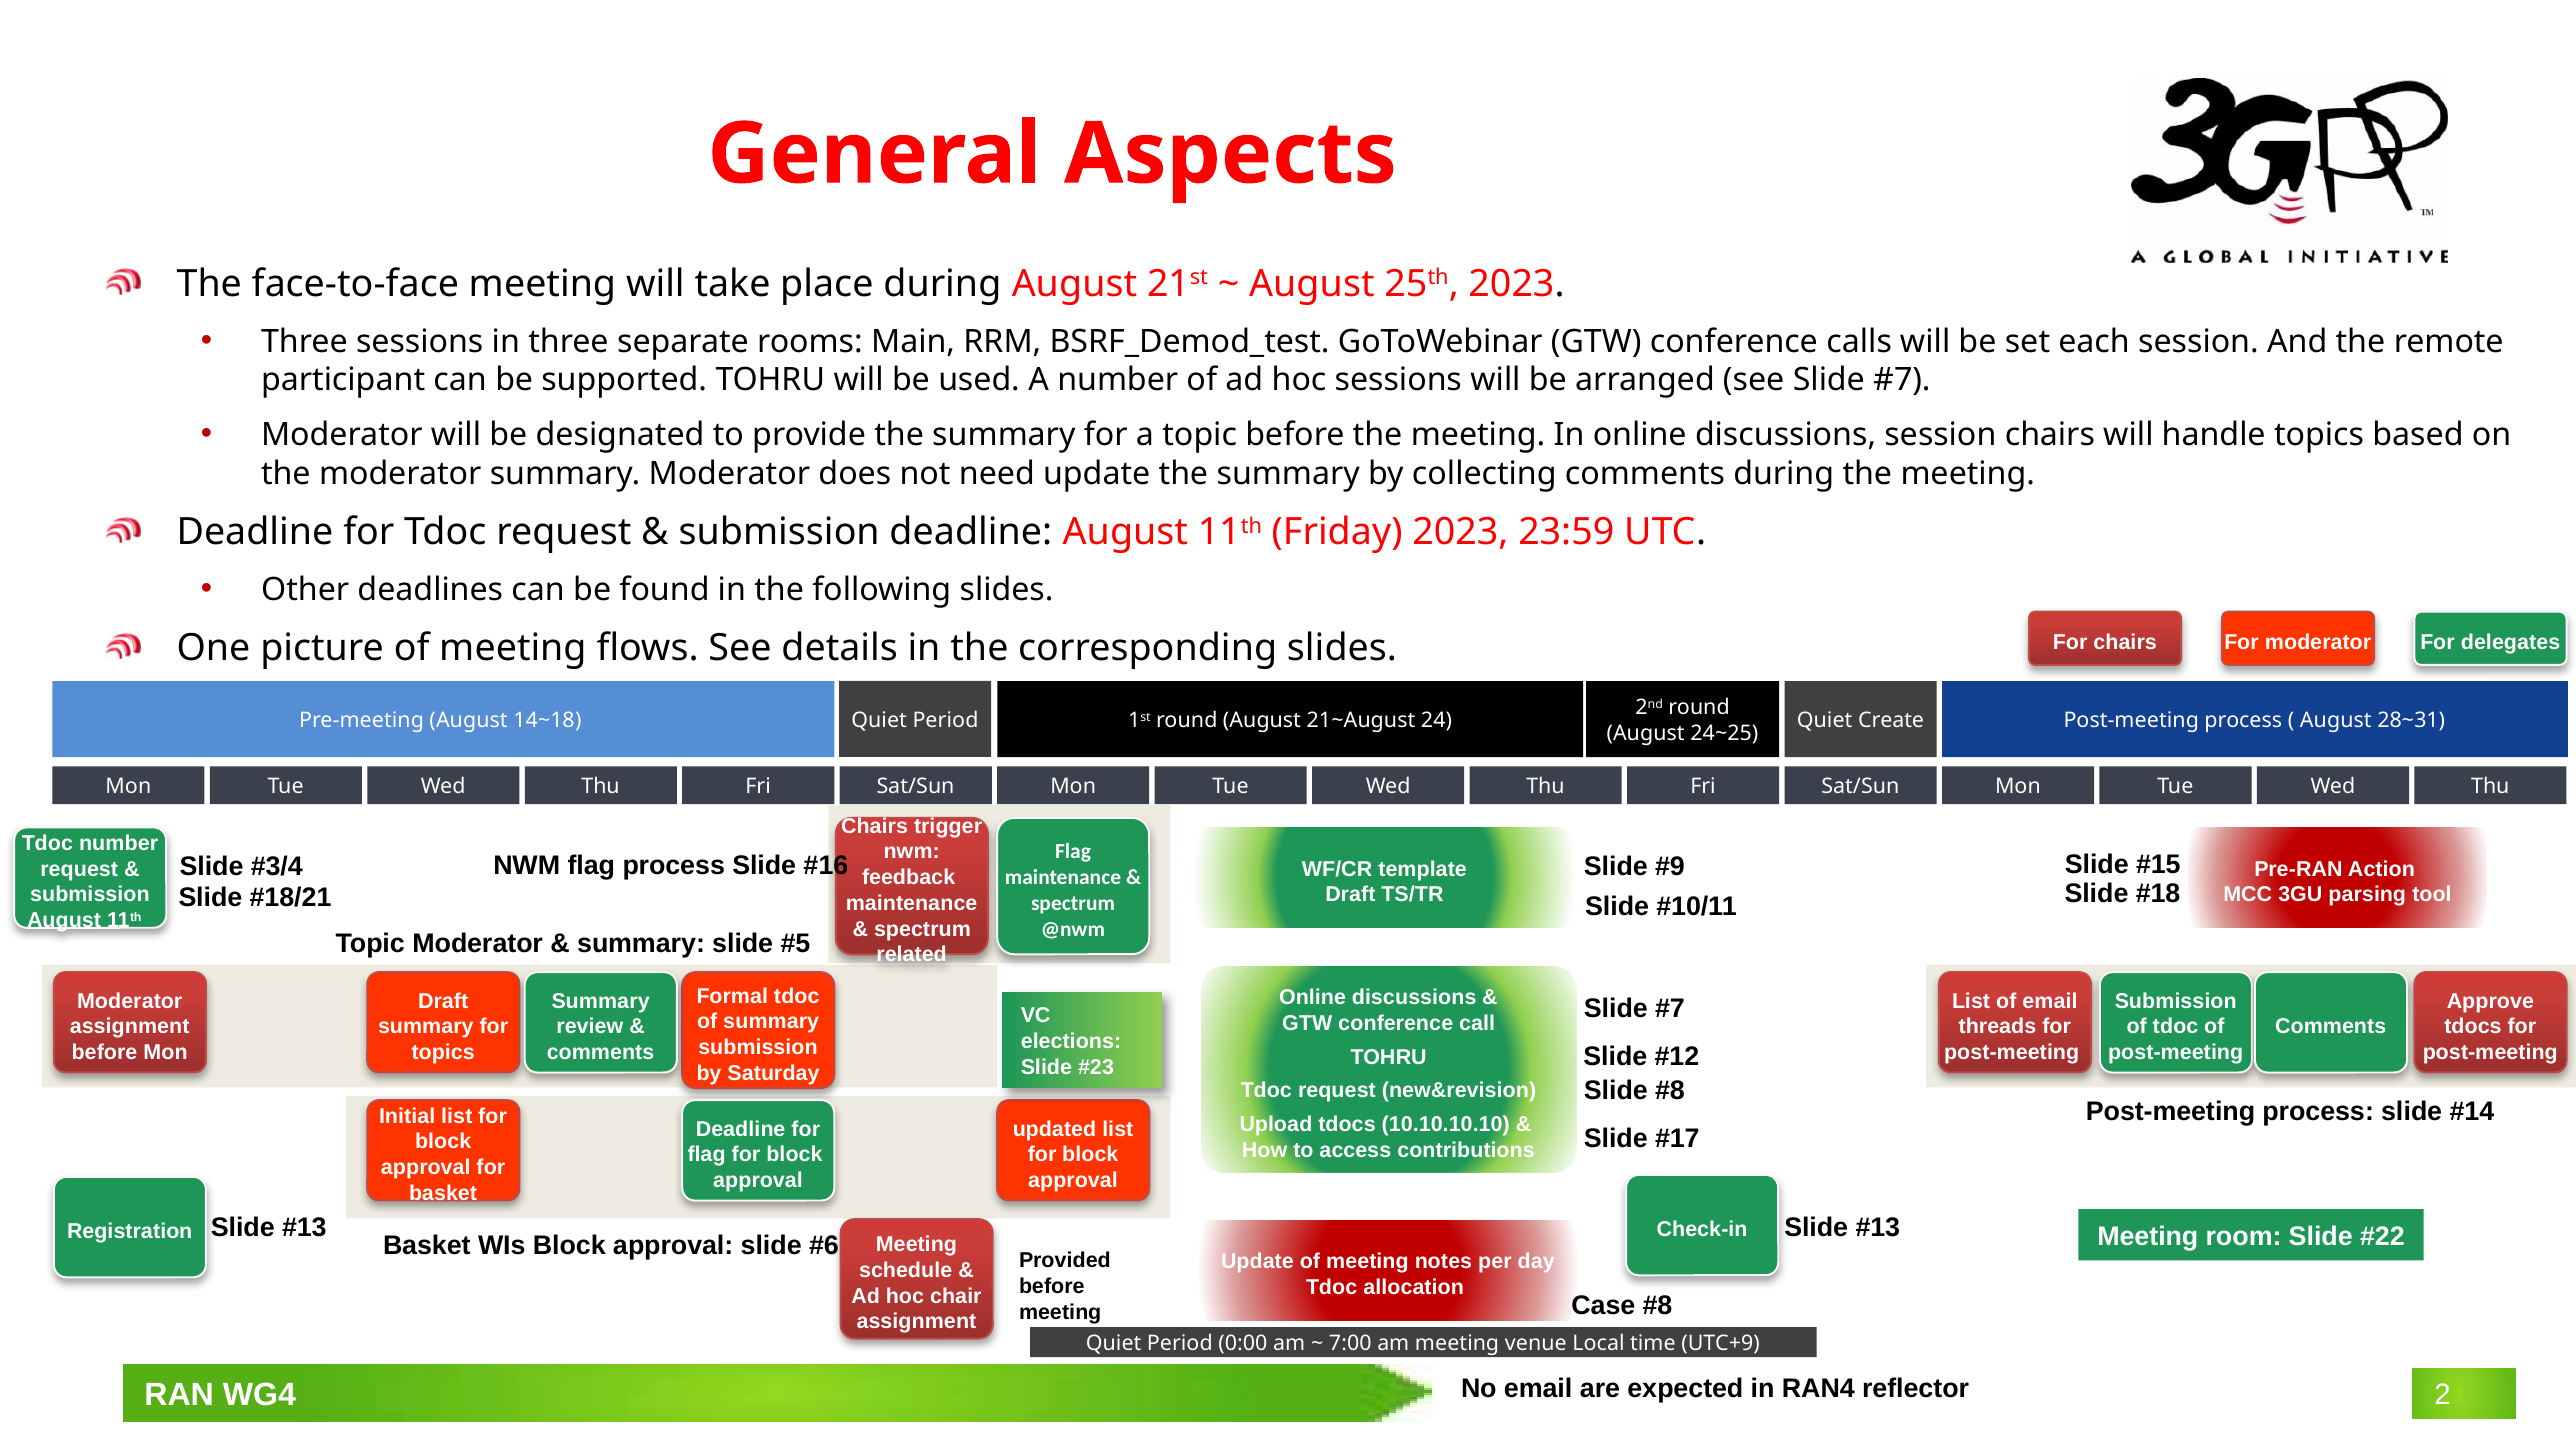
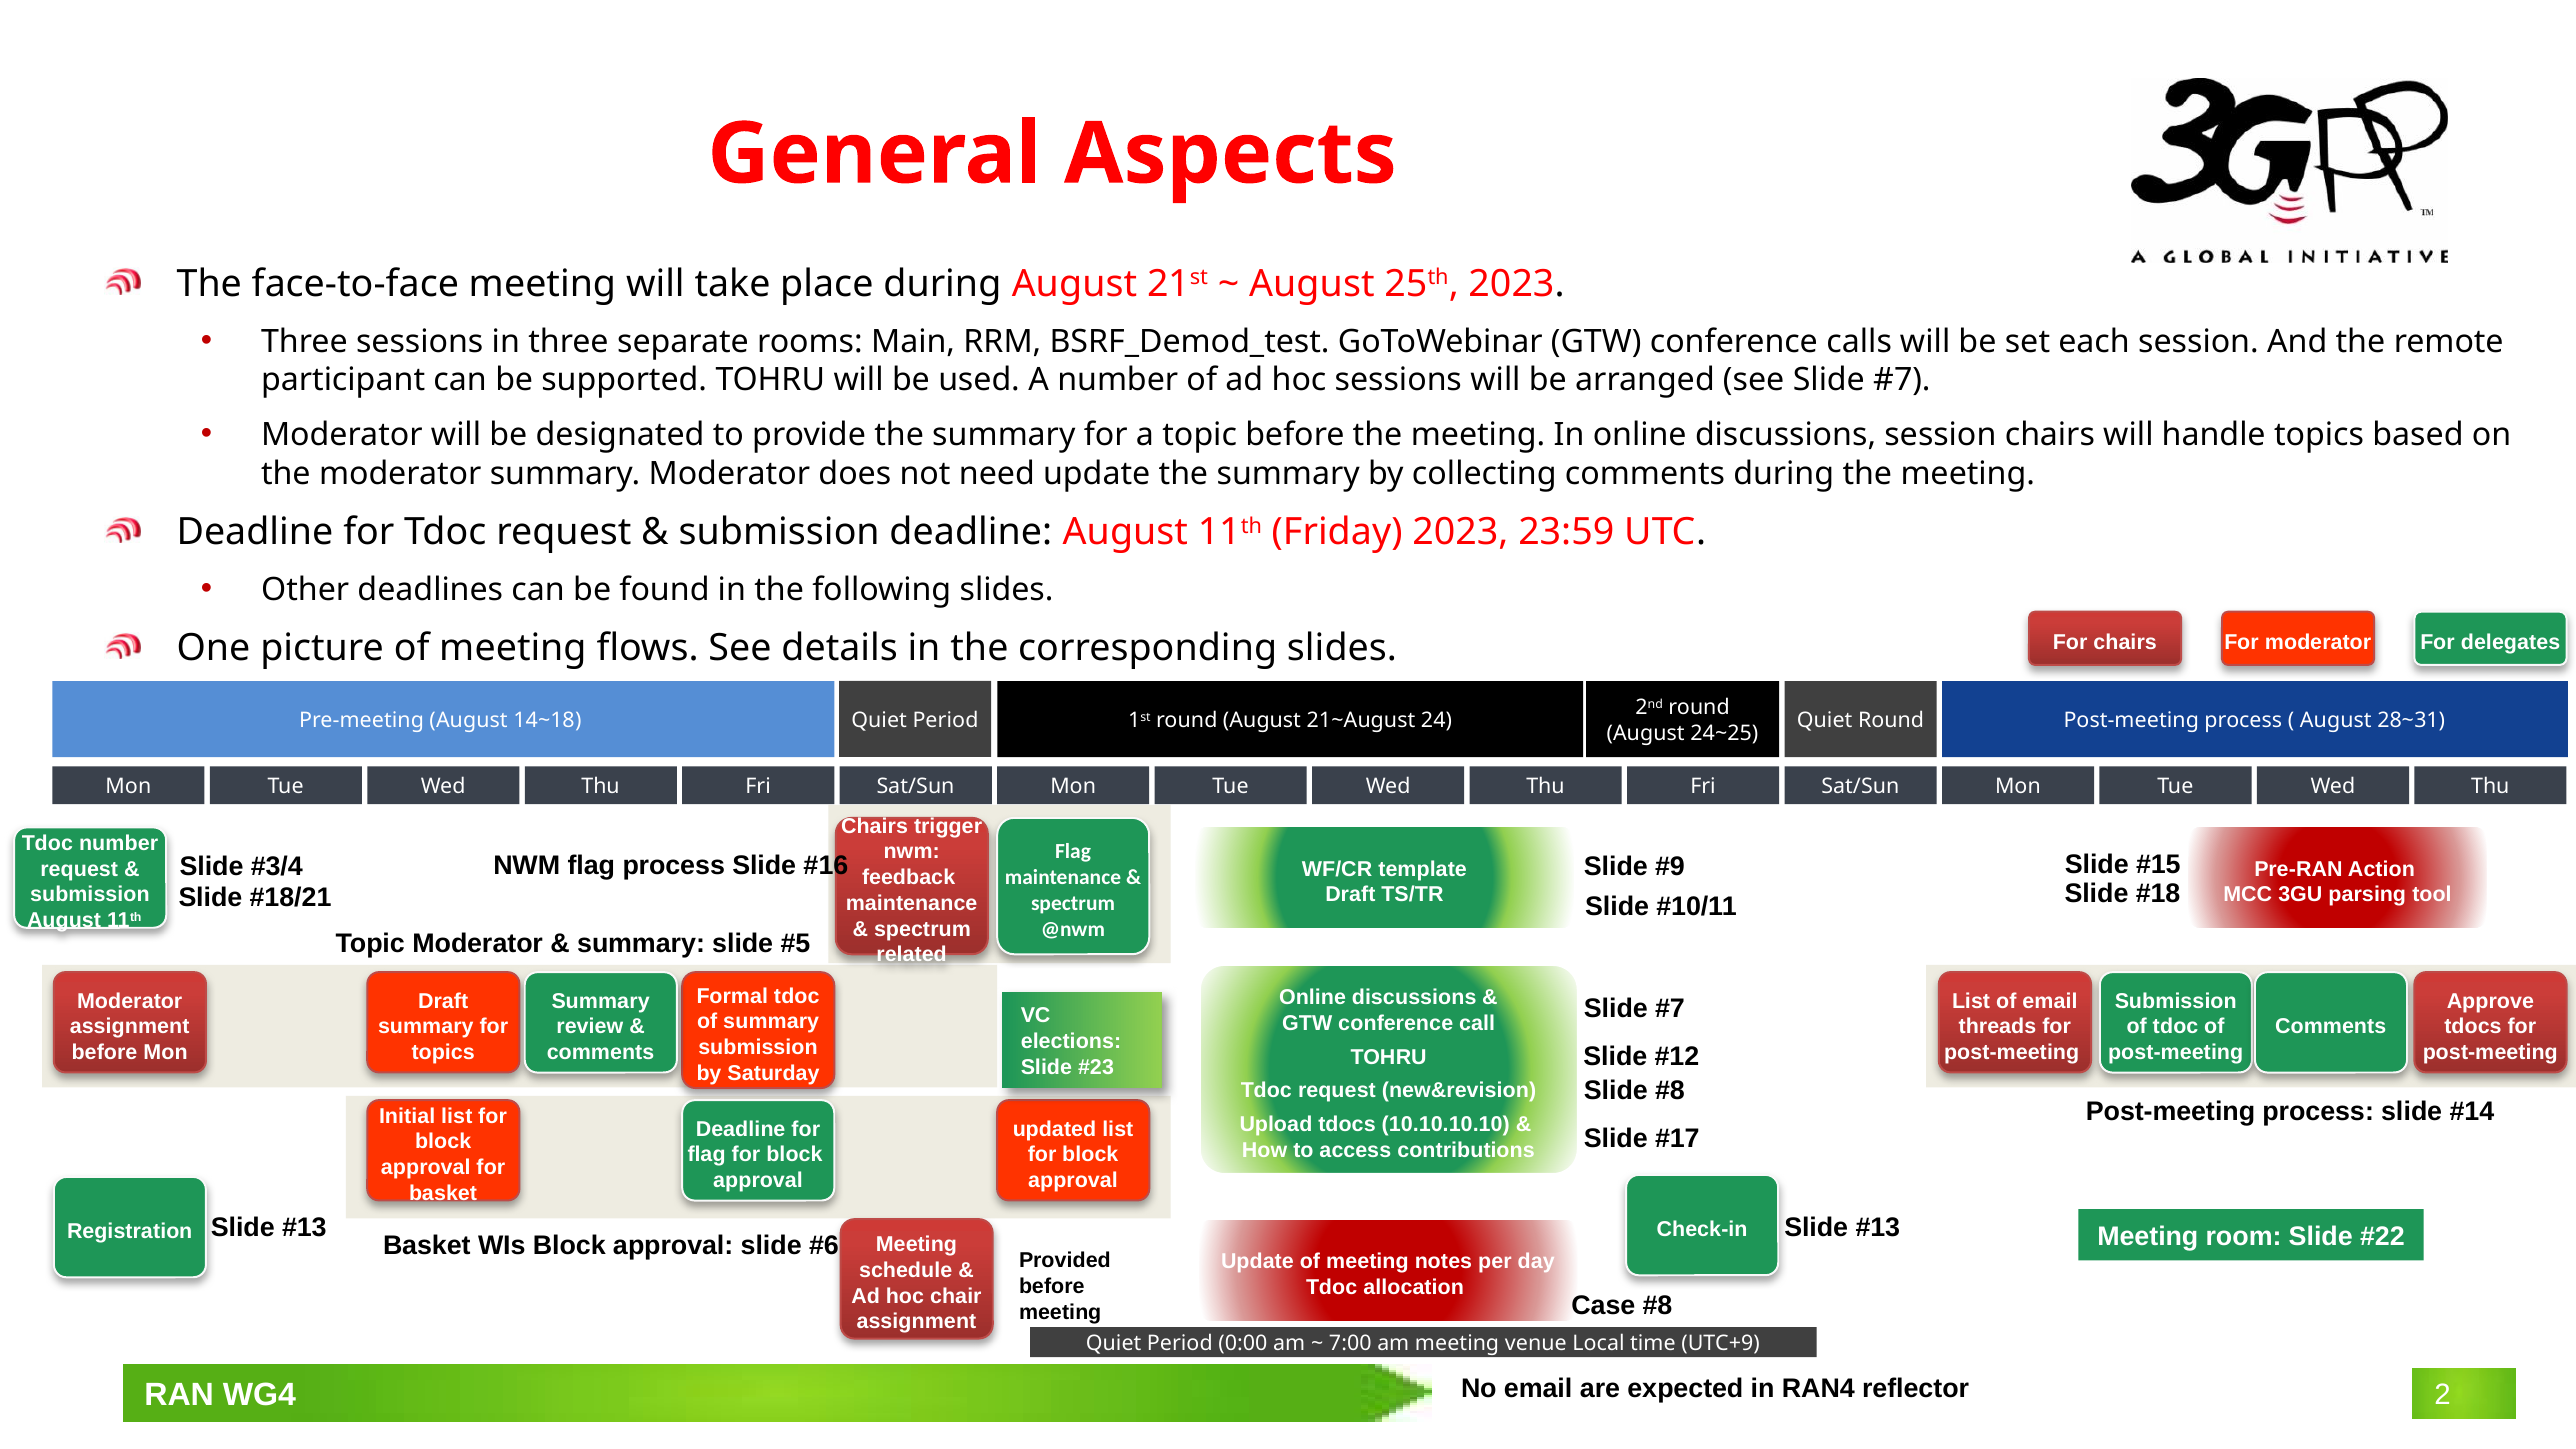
Quiet Create: Create -> Round (1891, 721)
